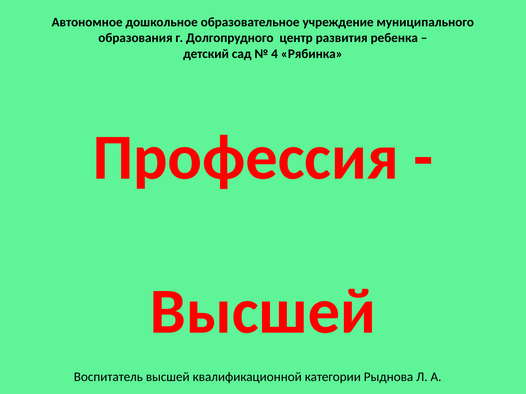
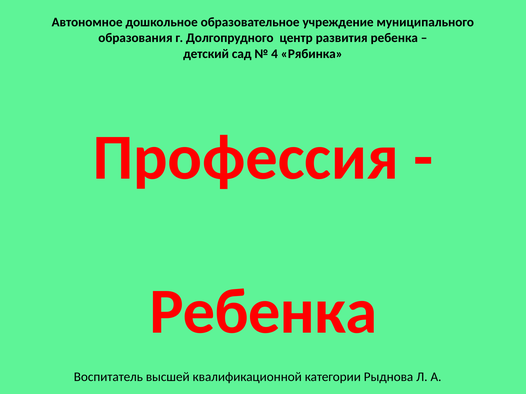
Высшей: Высшей -> Ребенка (263, 312)
